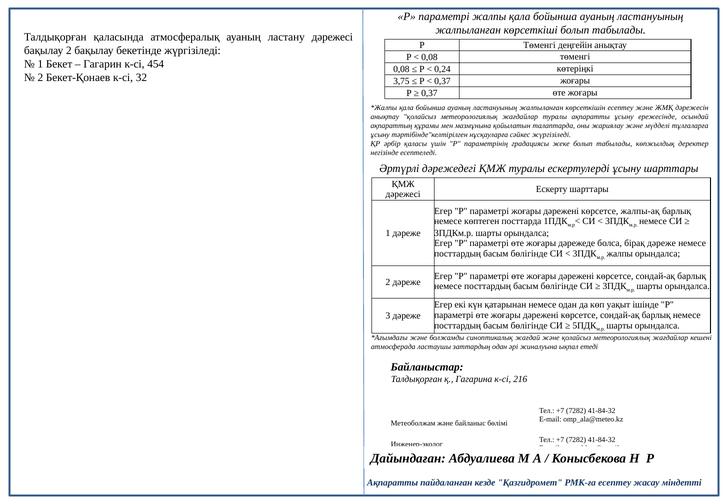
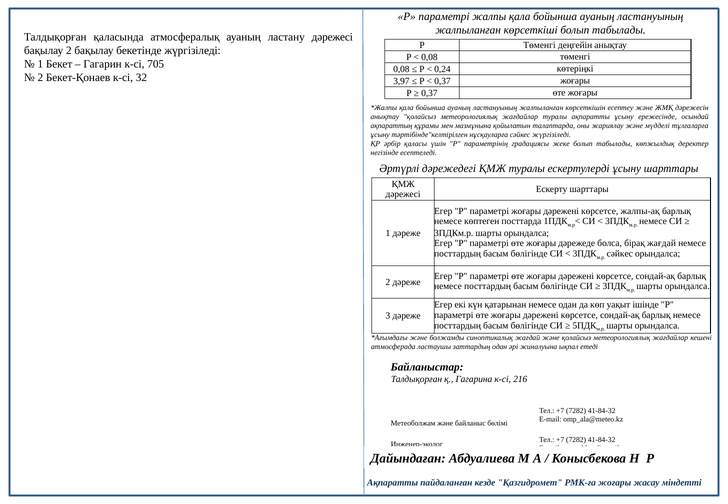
454: 454 -> 705 (156, 64)
3,75: 3,75 -> 3,97 (401, 81)
бірақ дәреже: дәреже -> жағдай (662, 243)
жалпы: жалпы -> сәйкес (620, 254)
РМК-ға есептеу: есептеу -> жоғары (615, 483)
